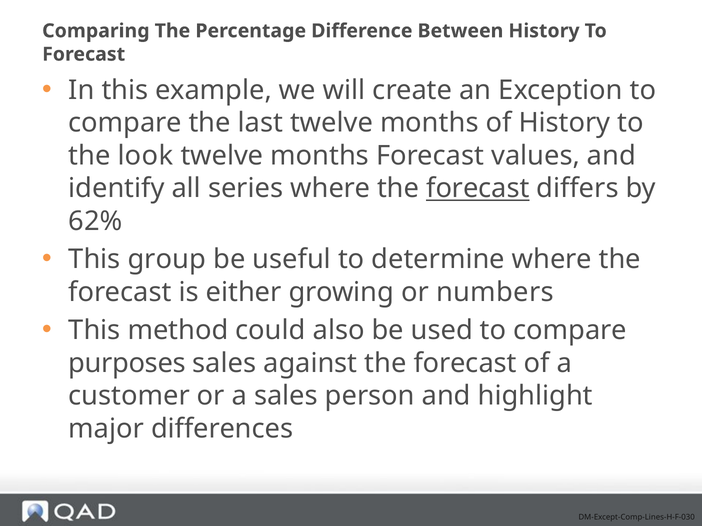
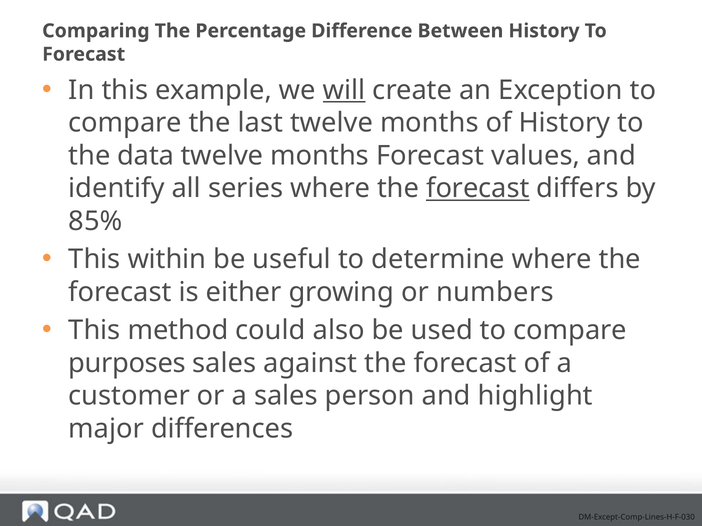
will underline: none -> present (344, 90)
look: look -> data (146, 156)
62%: 62% -> 85% (95, 221)
group: group -> within (167, 260)
